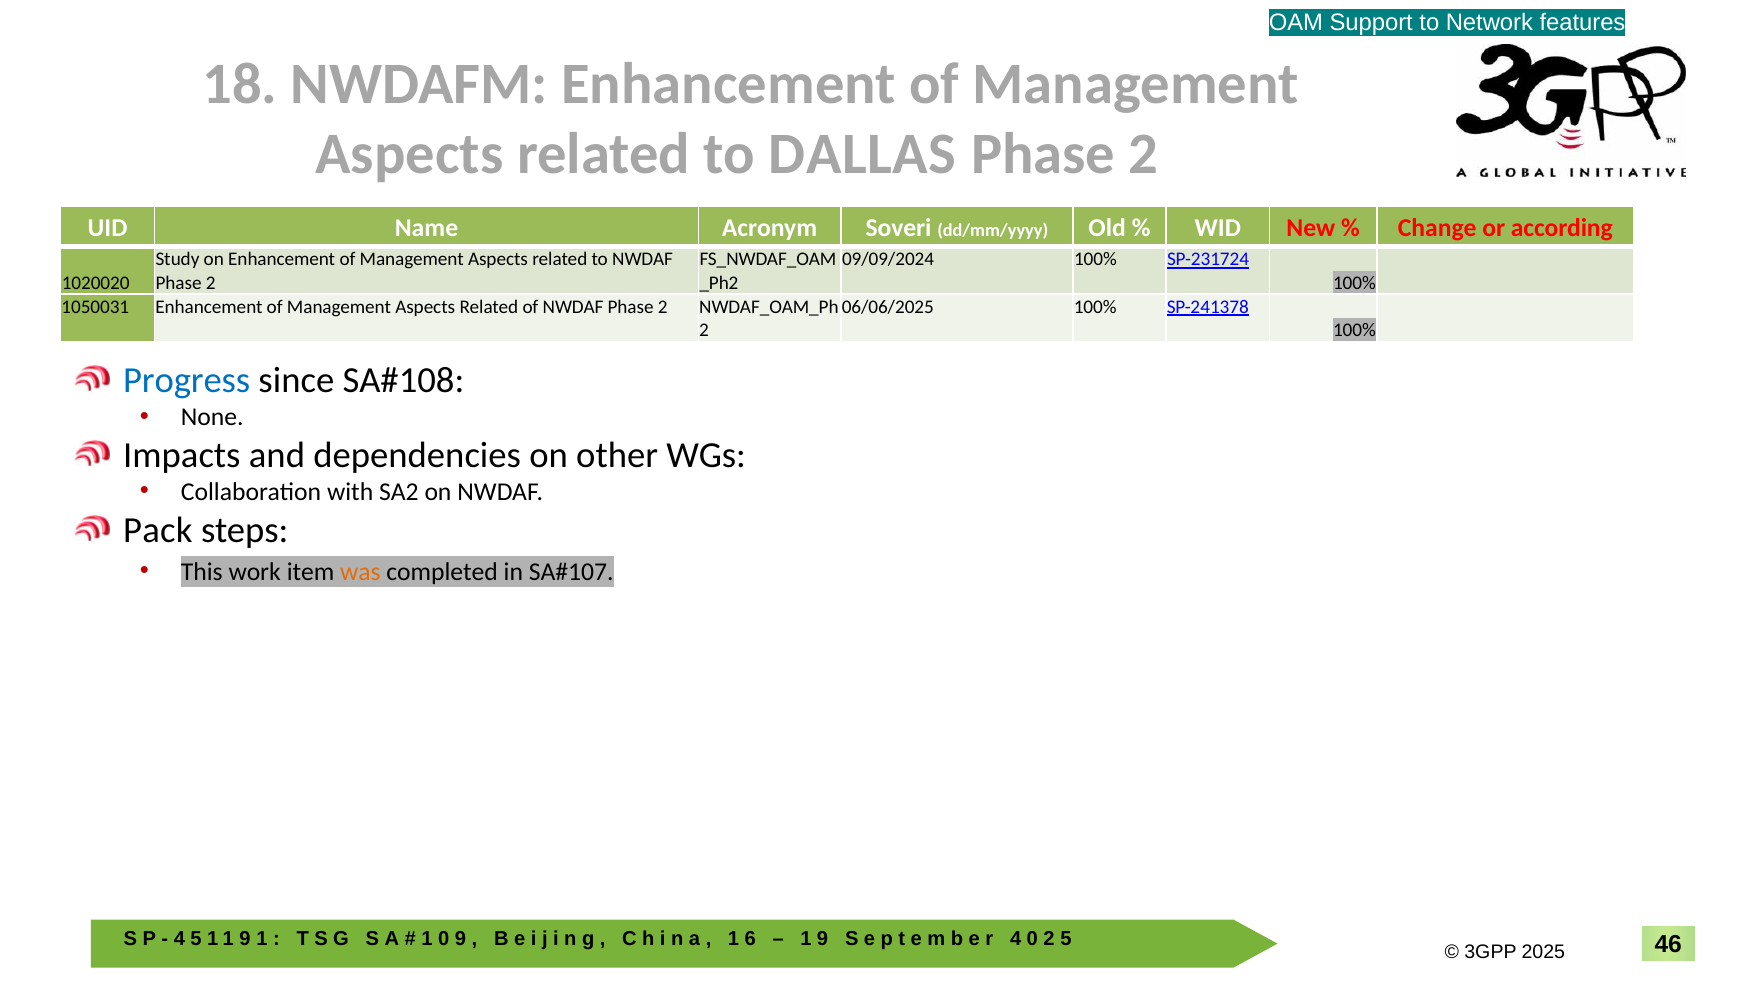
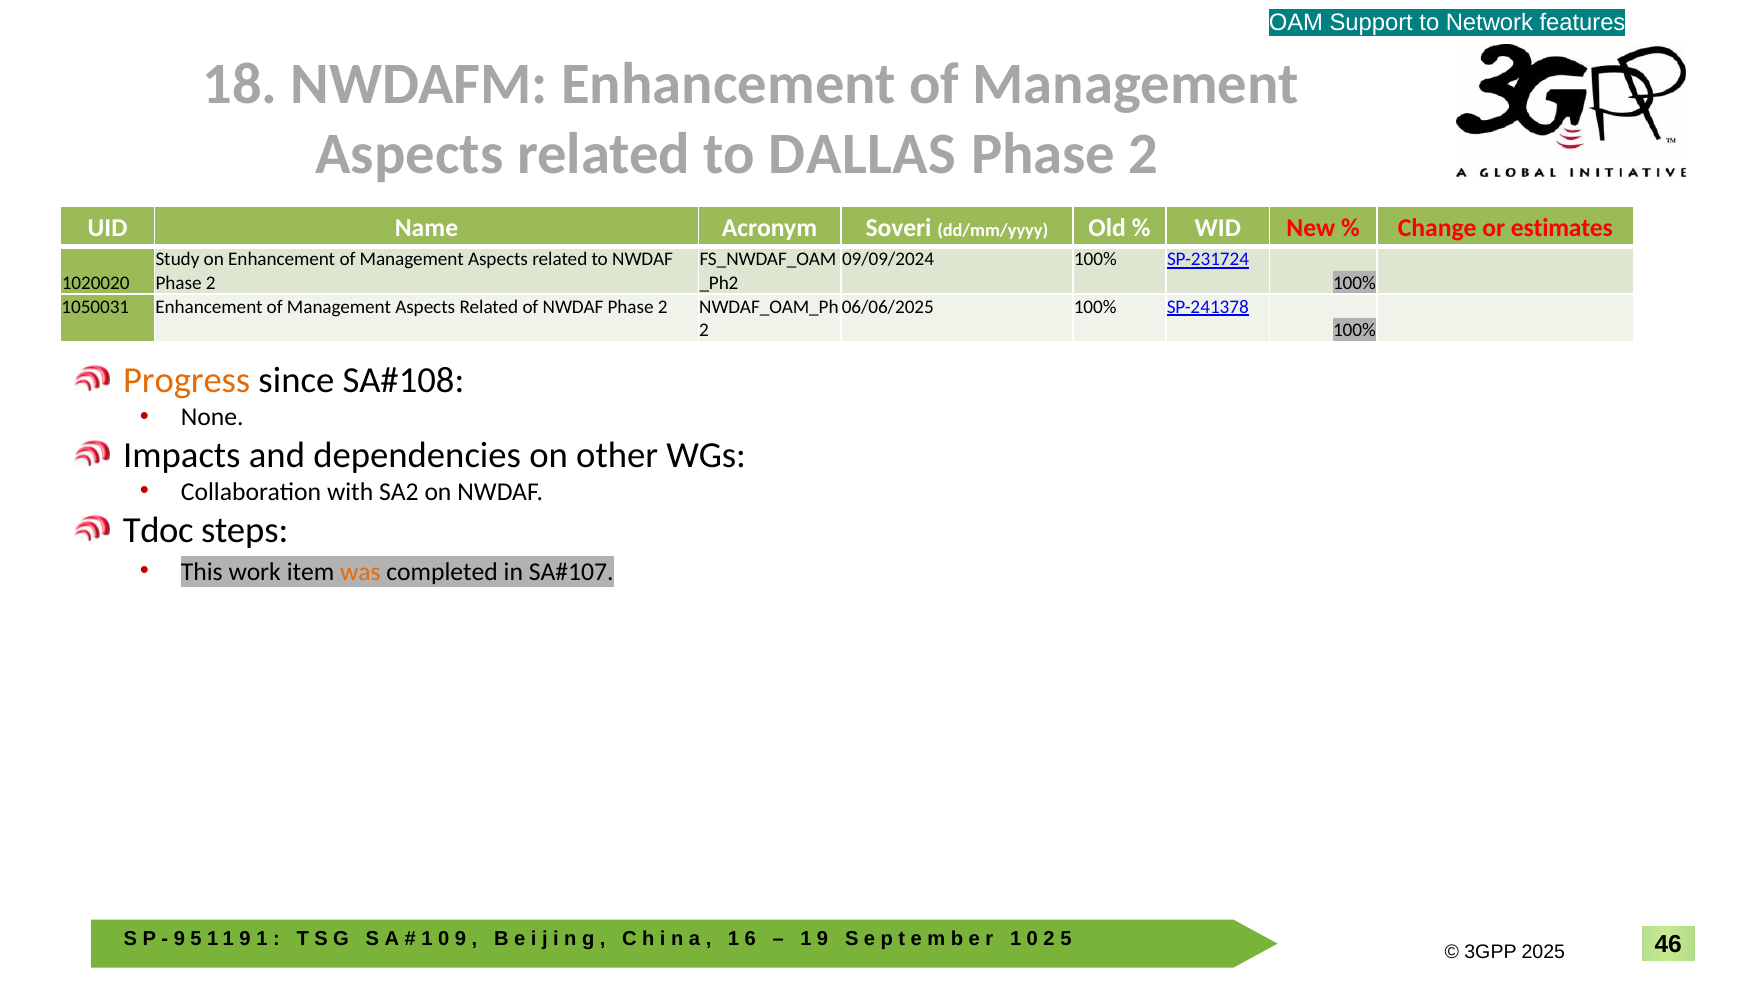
according: according -> estimates (1562, 228)
Progress colour: blue -> orange (187, 381)
Pack: Pack -> Tdoc (158, 530)
4: 4 -> 9 (179, 940)
4: 4 -> 1 (1016, 940)
